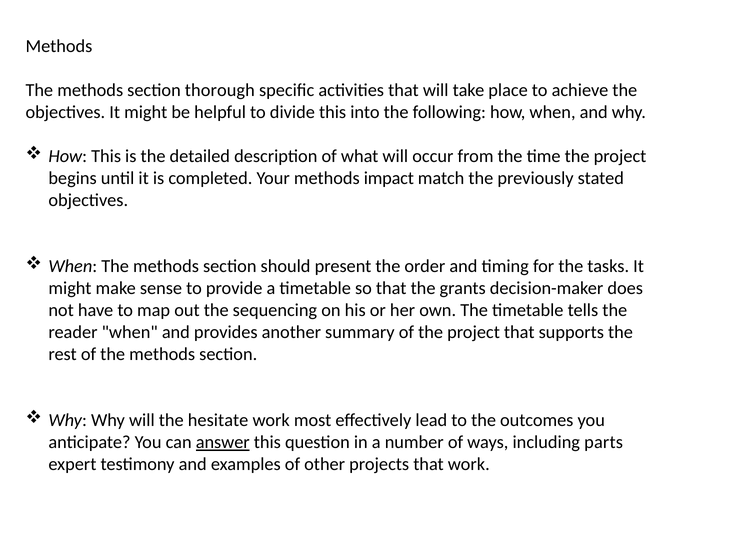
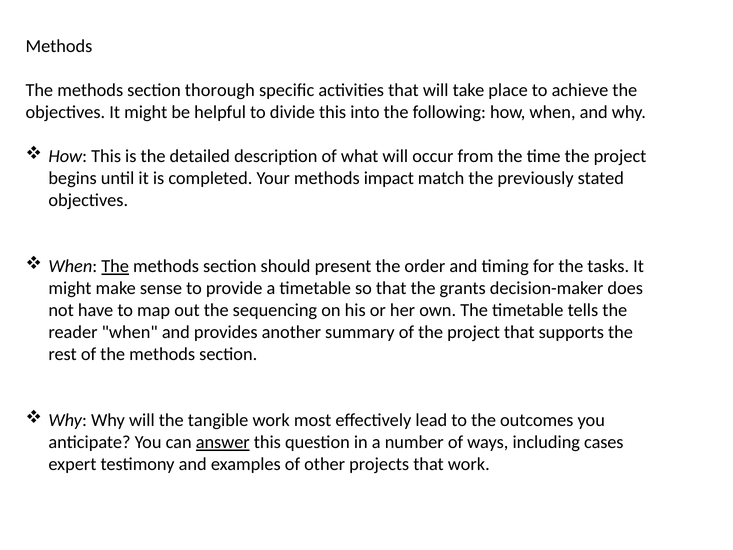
The underline: none -> present (115, 266)
hesitate: hesitate -> tangible (218, 420)
parts: parts -> cases (604, 442)
